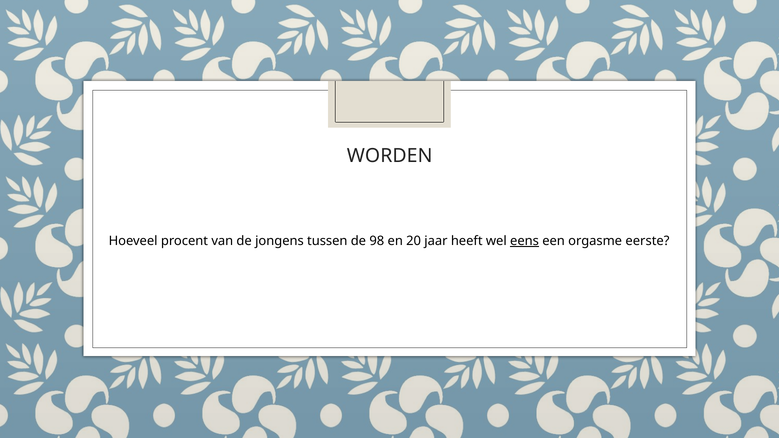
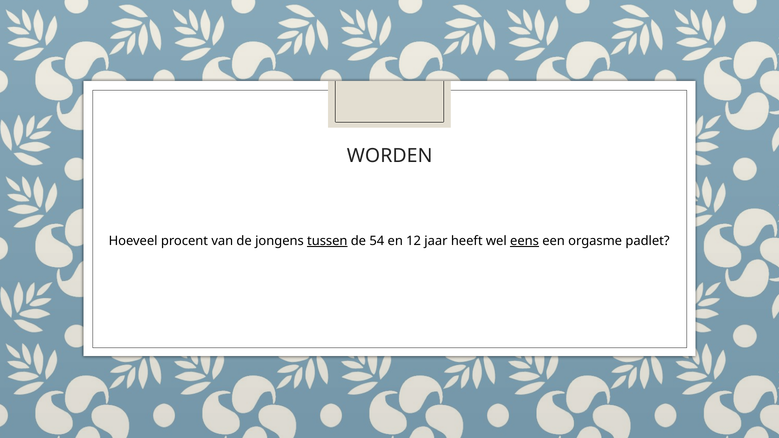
tussen underline: none -> present (327, 241)
98: 98 -> 54 (377, 241)
20: 20 -> 12 (414, 241)
eerste: eerste -> padlet (647, 241)
